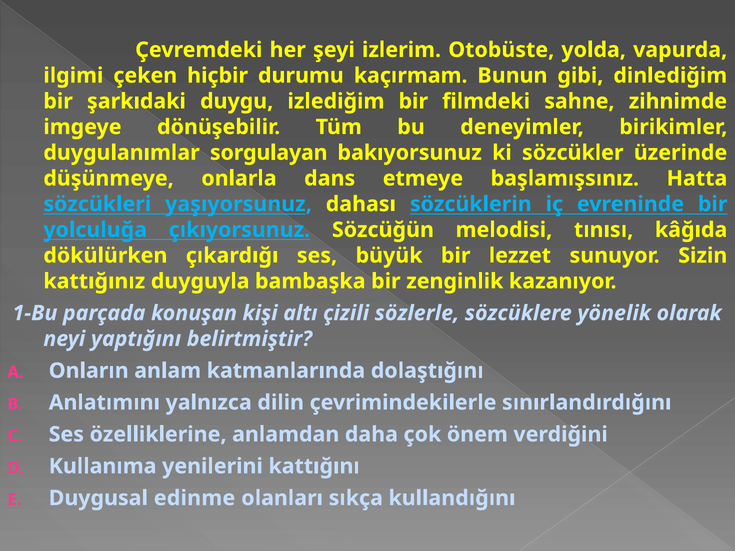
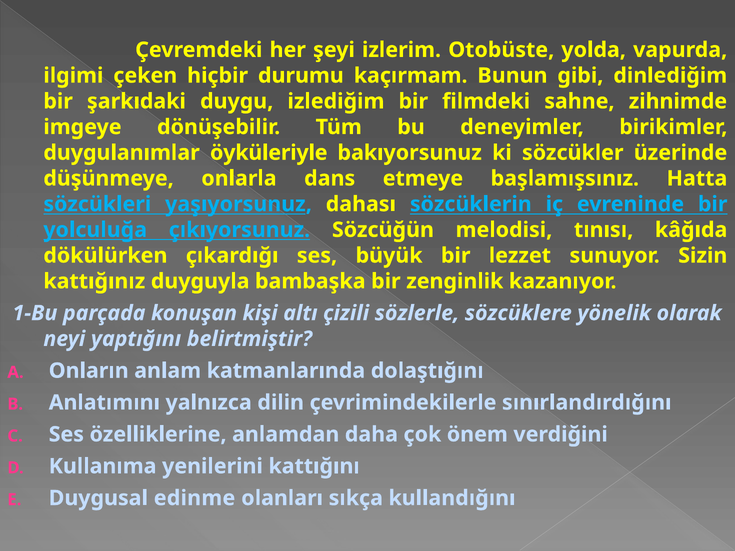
sorgulayan: sorgulayan -> öyküleriyle (269, 153)
